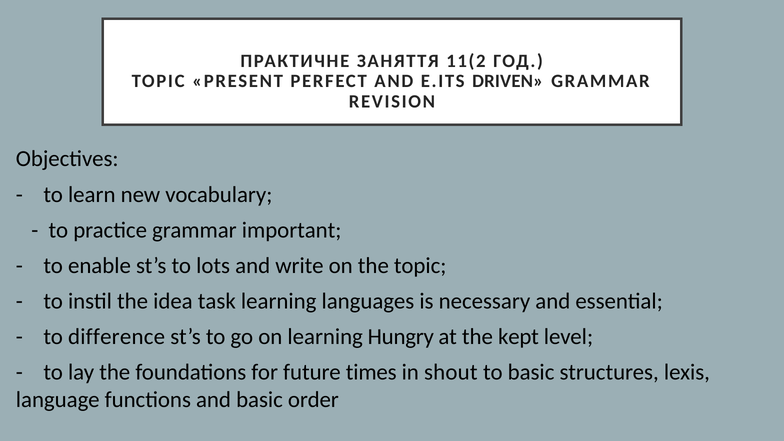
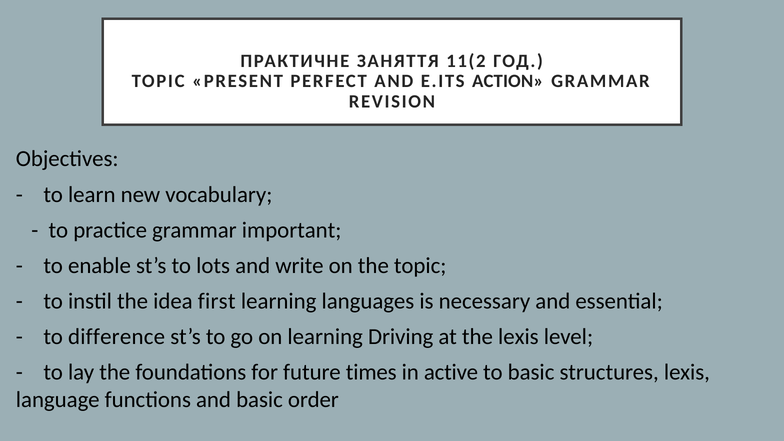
DRIVEN: DRIVEN -> ACTION (508, 81)
task: task -> first (217, 301)
Hungry: Hungry -> Driving (401, 337)
the kept: kept -> lexis (518, 337)
shout: shout -> active (451, 372)
